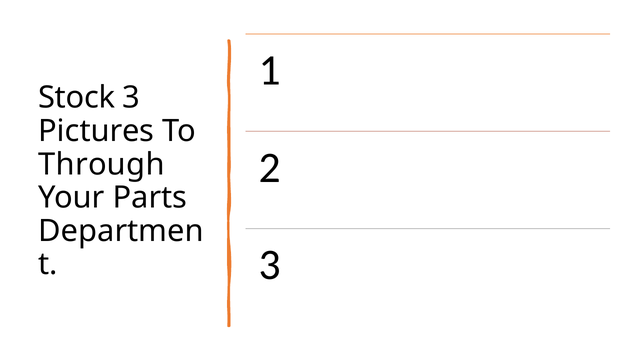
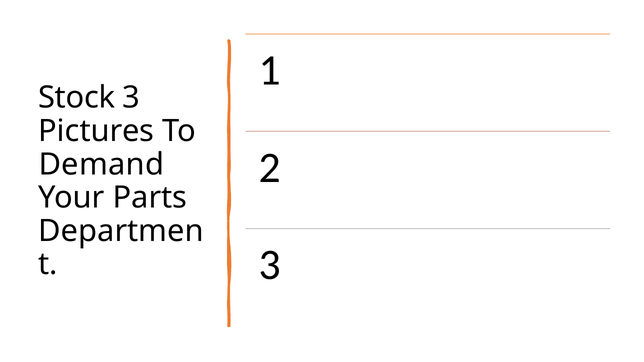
Through: Through -> Demand (101, 164)
